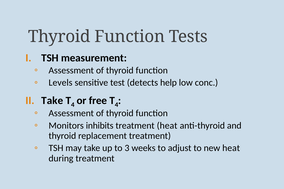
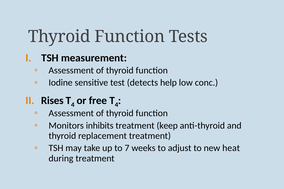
Levels: Levels -> Iodine (61, 83)
Take: Take -> Rises (52, 101)
treatment heat: heat -> keep (167, 126)
3: 3 -> 7 (127, 148)
